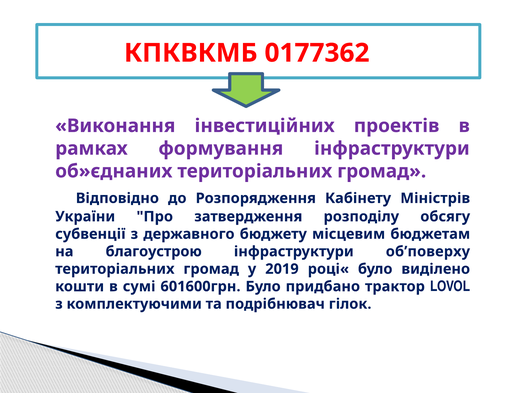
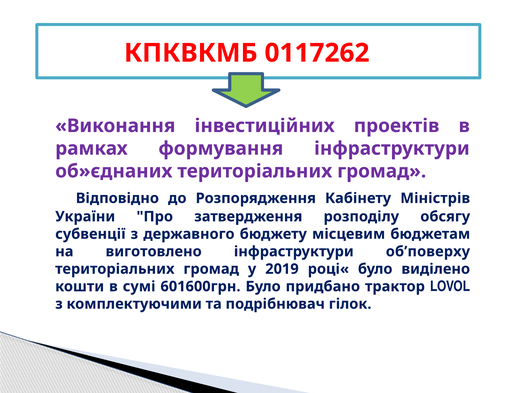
0177362: 0177362 -> 0117262 (317, 53)
благоустрою: благоустрою -> виготовлено (154, 252)
